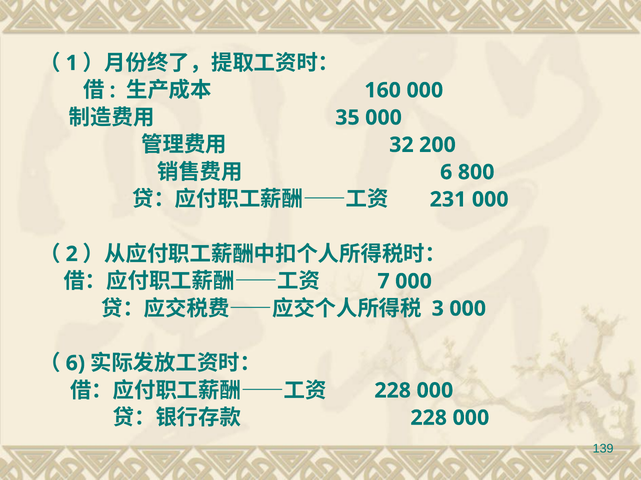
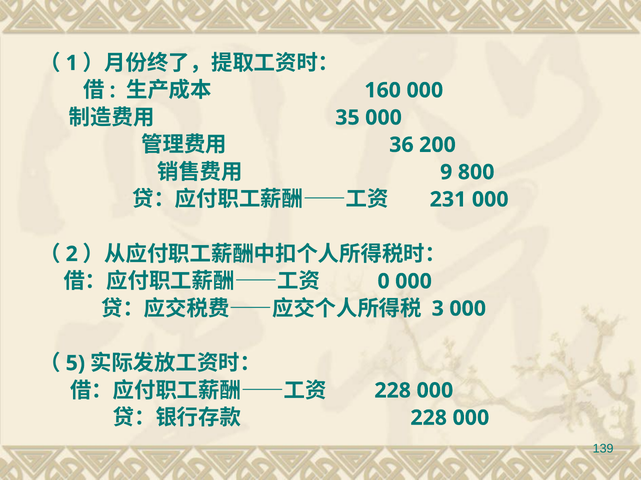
32: 32 -> 36 (401, 145)
6: 6 -> 9 (446, 172)
7: 7 -> 0 (384, 282)
6: 6 -> 5 (75, 364)
